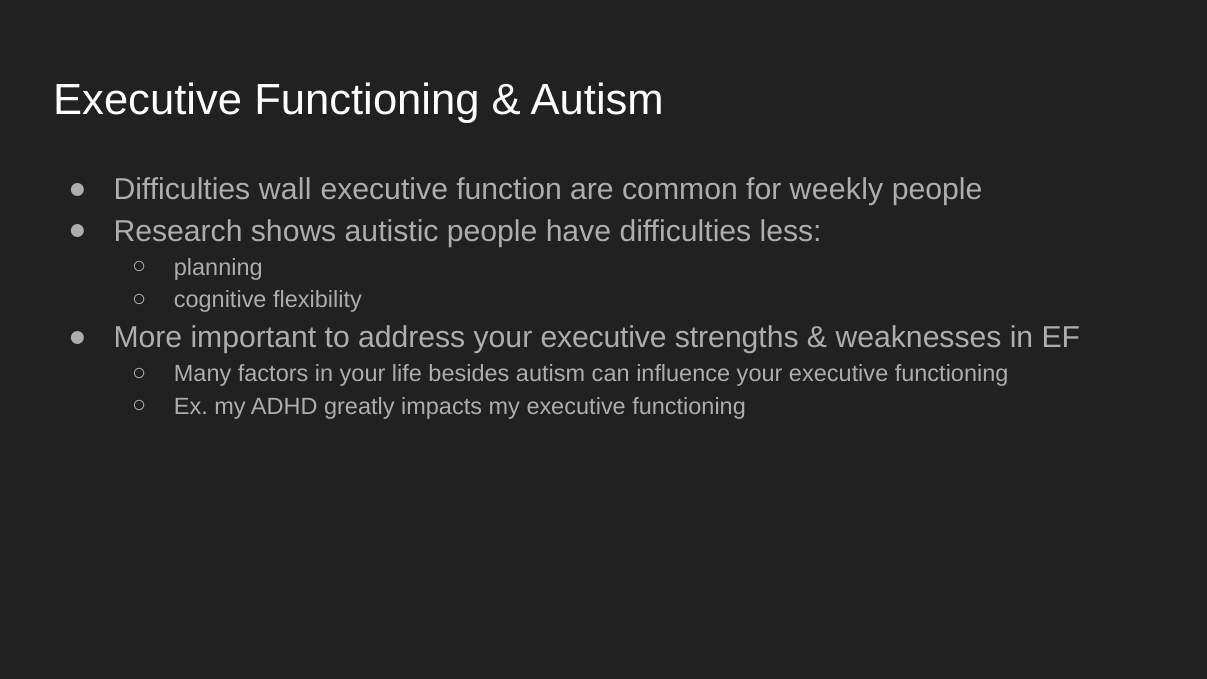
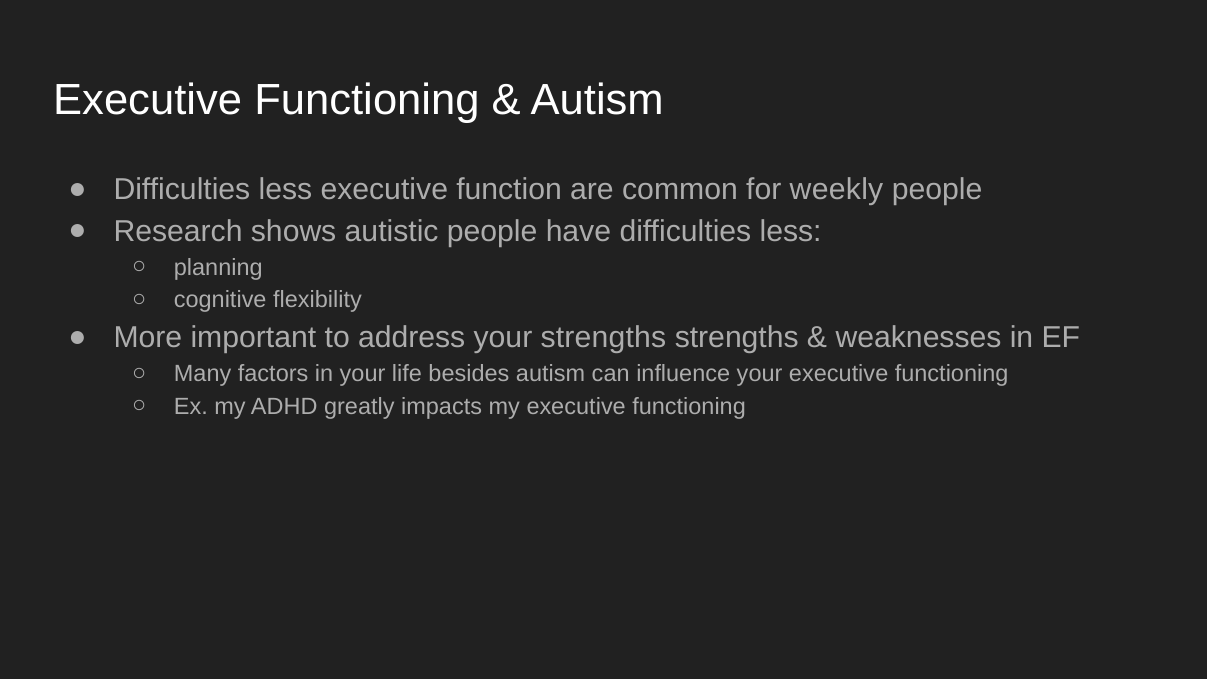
wall: wall -> less (285, 190)
address your executive: executive -> strengths (603, 338)
